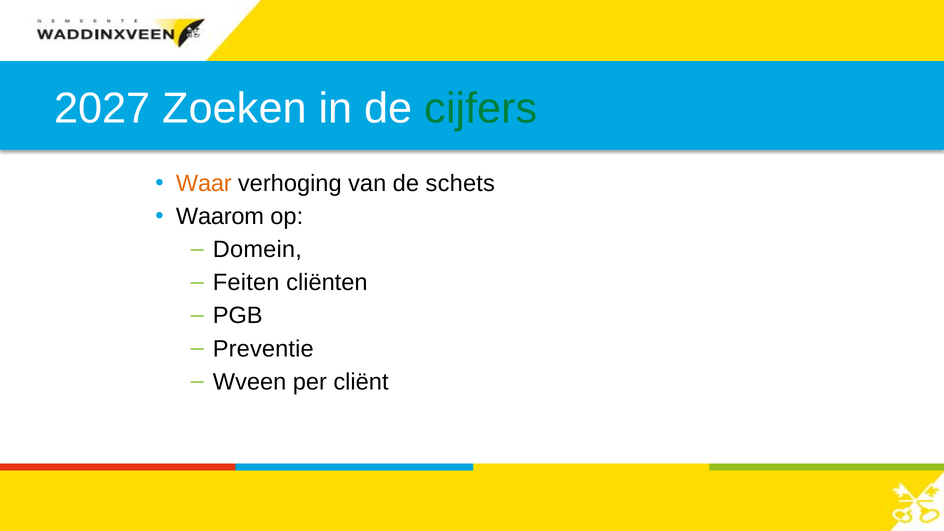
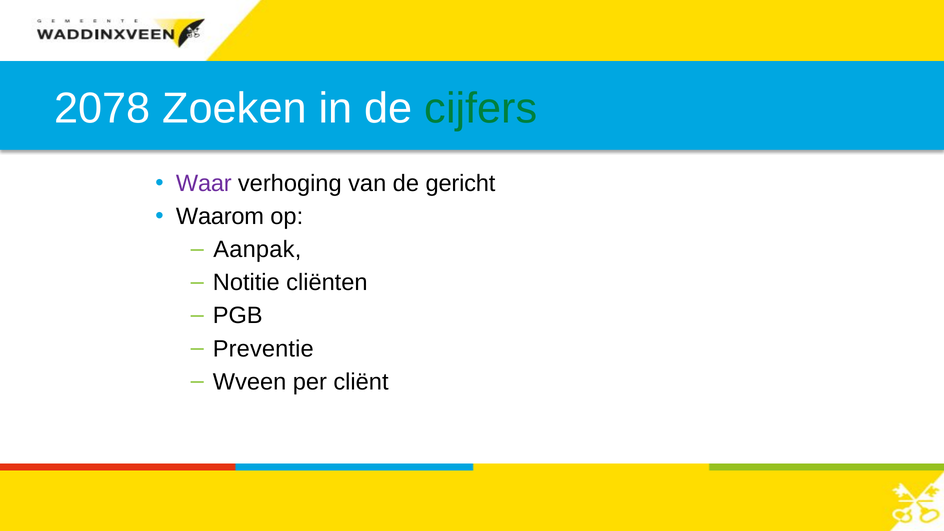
2027: 2027 -> 2078 (102, 109)
Waar colour: orange -> purple (204, 184)
schets: schets -> gericht (460, 184)
Domein: Domein -> Aanpak (257, 250)
Feiten: Feiten -> Notitie (246, 283)
